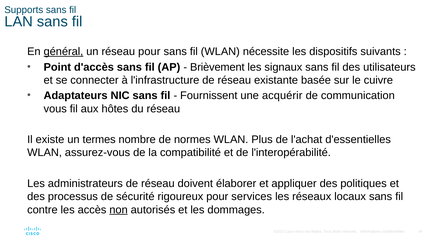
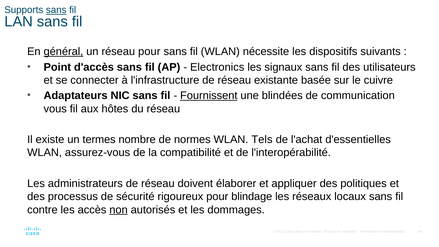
sans underline: none -> present (56, 10)
Brièvement: Brièvement -> Electronics (217, 67)
Fournissent underline: none -> present (209, 96)
acquérir: acquérir -> blindées (282, 96)
Plus: Plus -> Tels (262, 139)
services: services -> blindage (252, 197)
